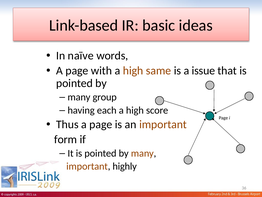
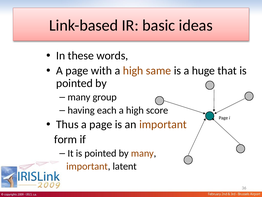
naïve: naïve -> these (81, 56)
issue: issue -> huge (203, 70)
highly: highly -> latent (125, 166)
